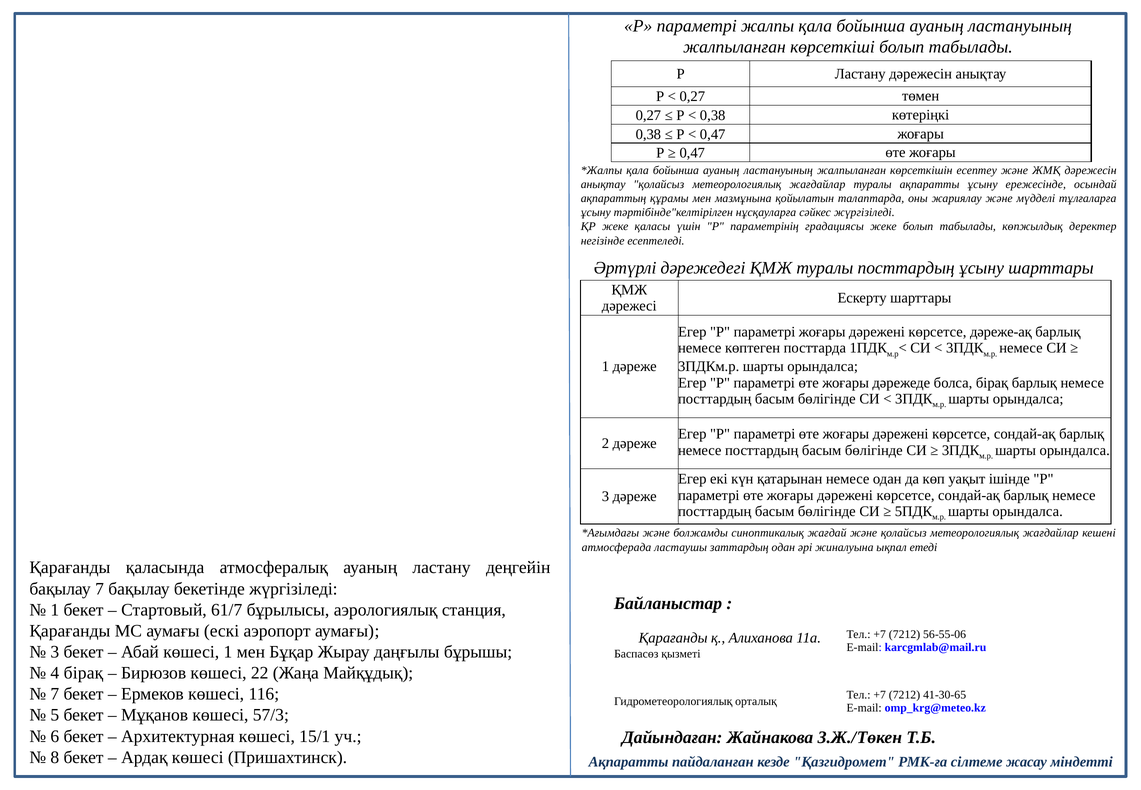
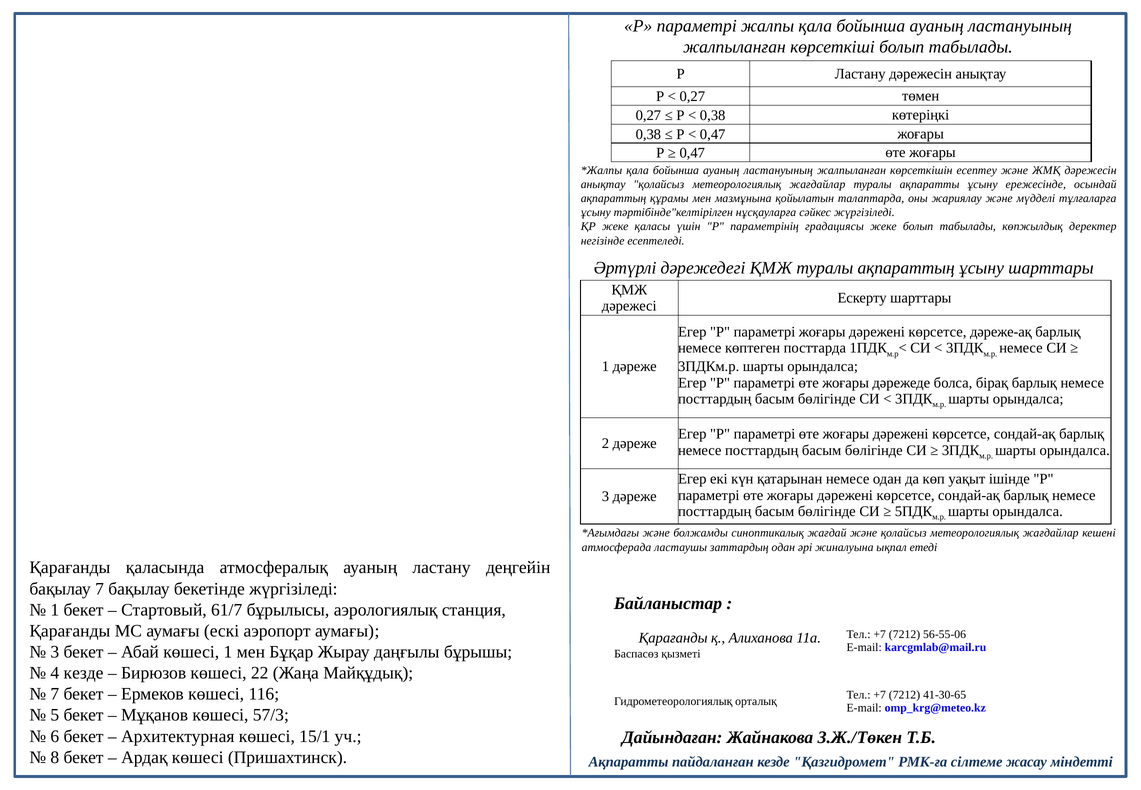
туралы посттардың: посттардың -> ақпараттың (906, 268)
4 бірақ: бірақ -> кезде (84, 673)
